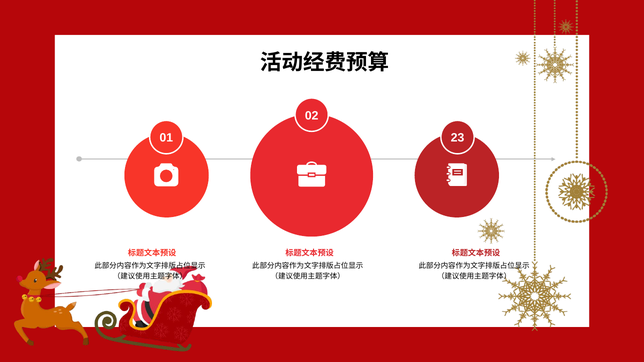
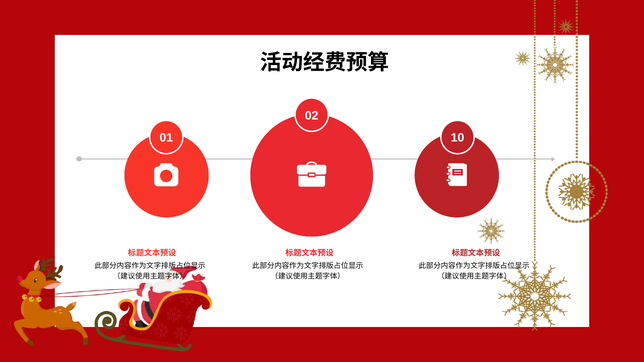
23: 23 -> 10 (458, 138)
